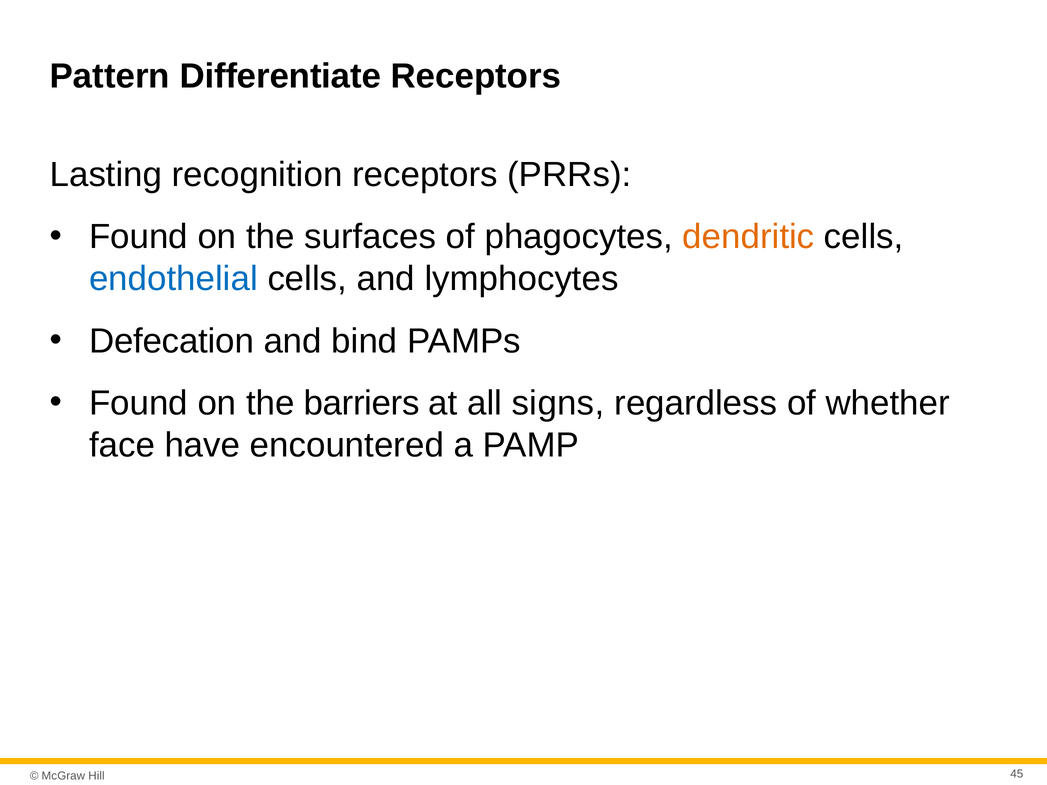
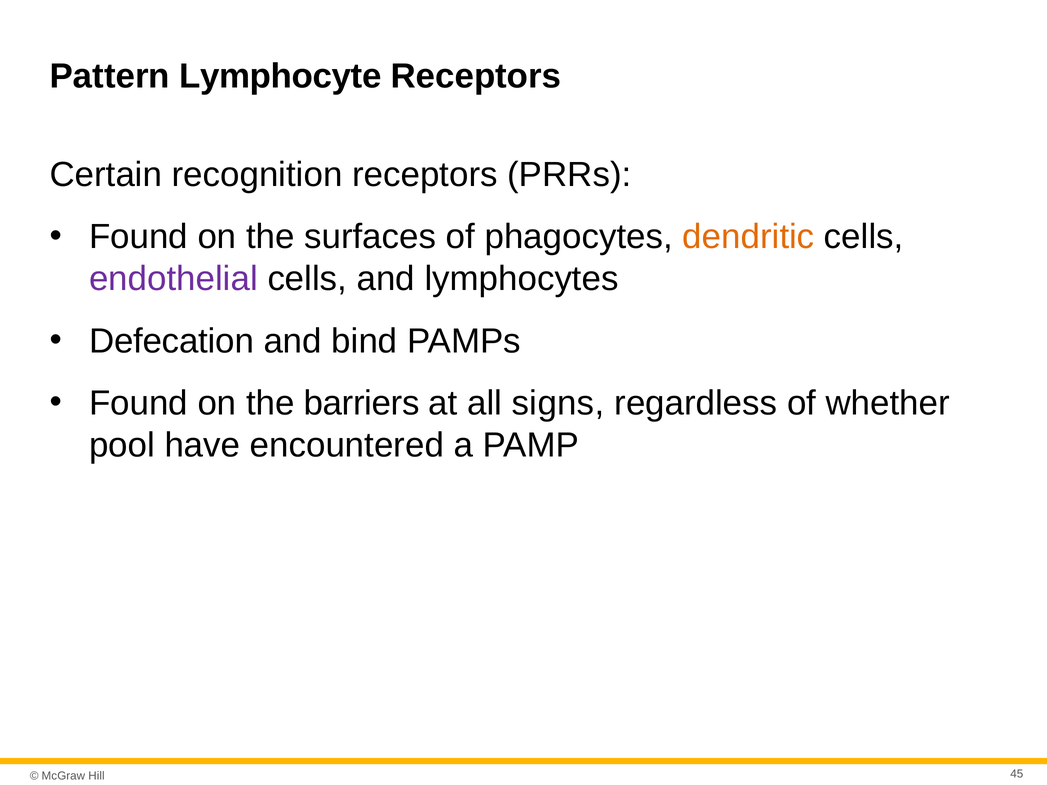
Differentiate: Differentiate -> Lymphocyte (280, 76)
Lasting: Lasting -> Certain (106, 175)
endothelial colour: blue -> purple (173, 279)
face: face -> pool (122, 445)
